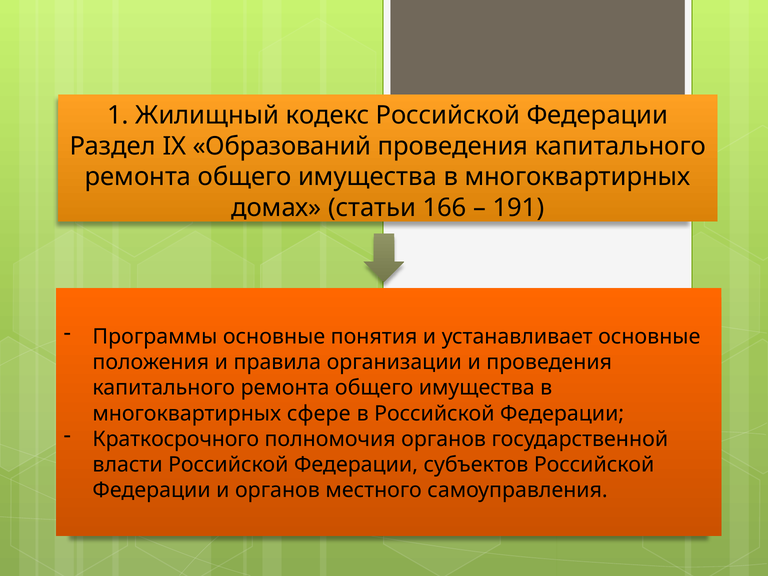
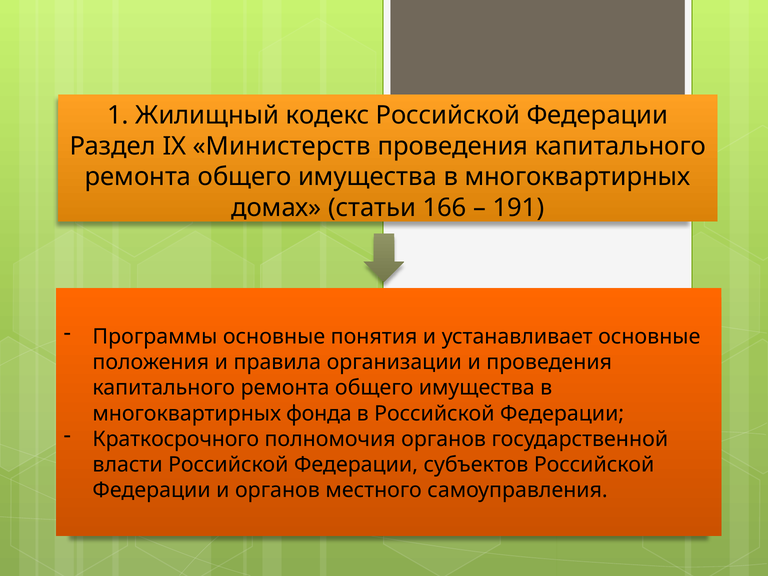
Образований: Образований -> Министерств (282, 146)
сфере: сфере -> фонда (319, 413)
